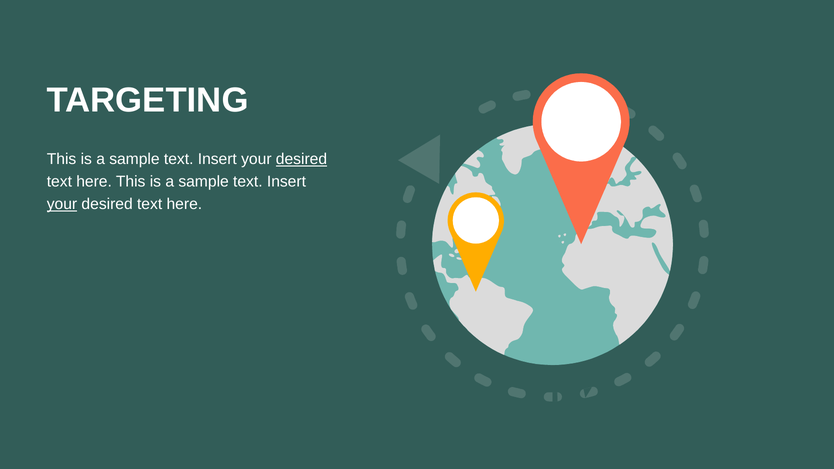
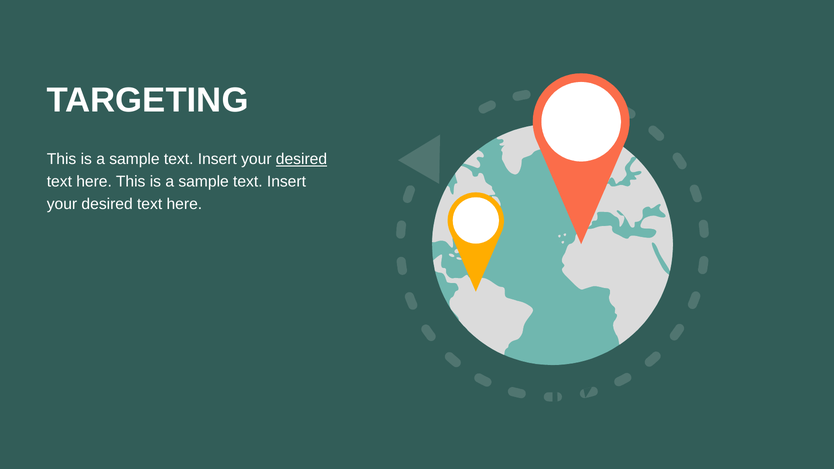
your underline: present -> none (62, 204)
